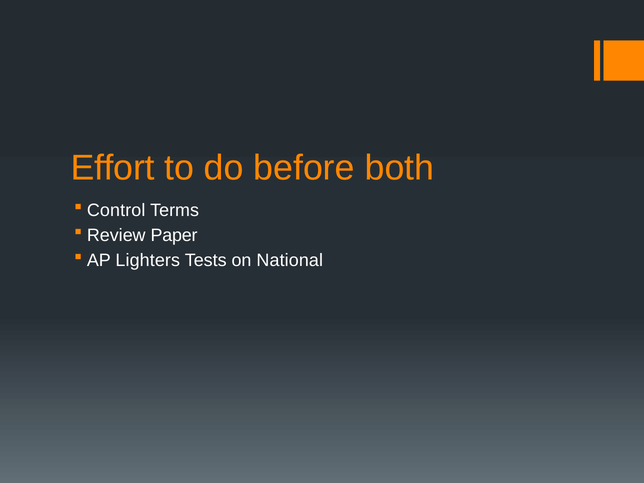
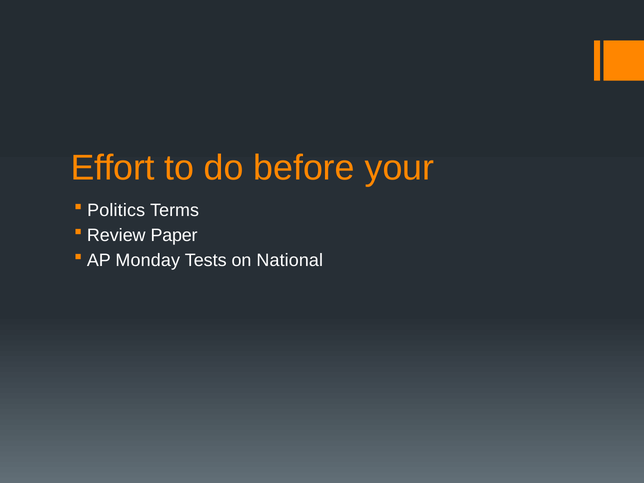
both: both -> your (399, 168)
Control: Control -> Politics (116, 210)
Lighters: Lighters -> Monday (148, 260)
